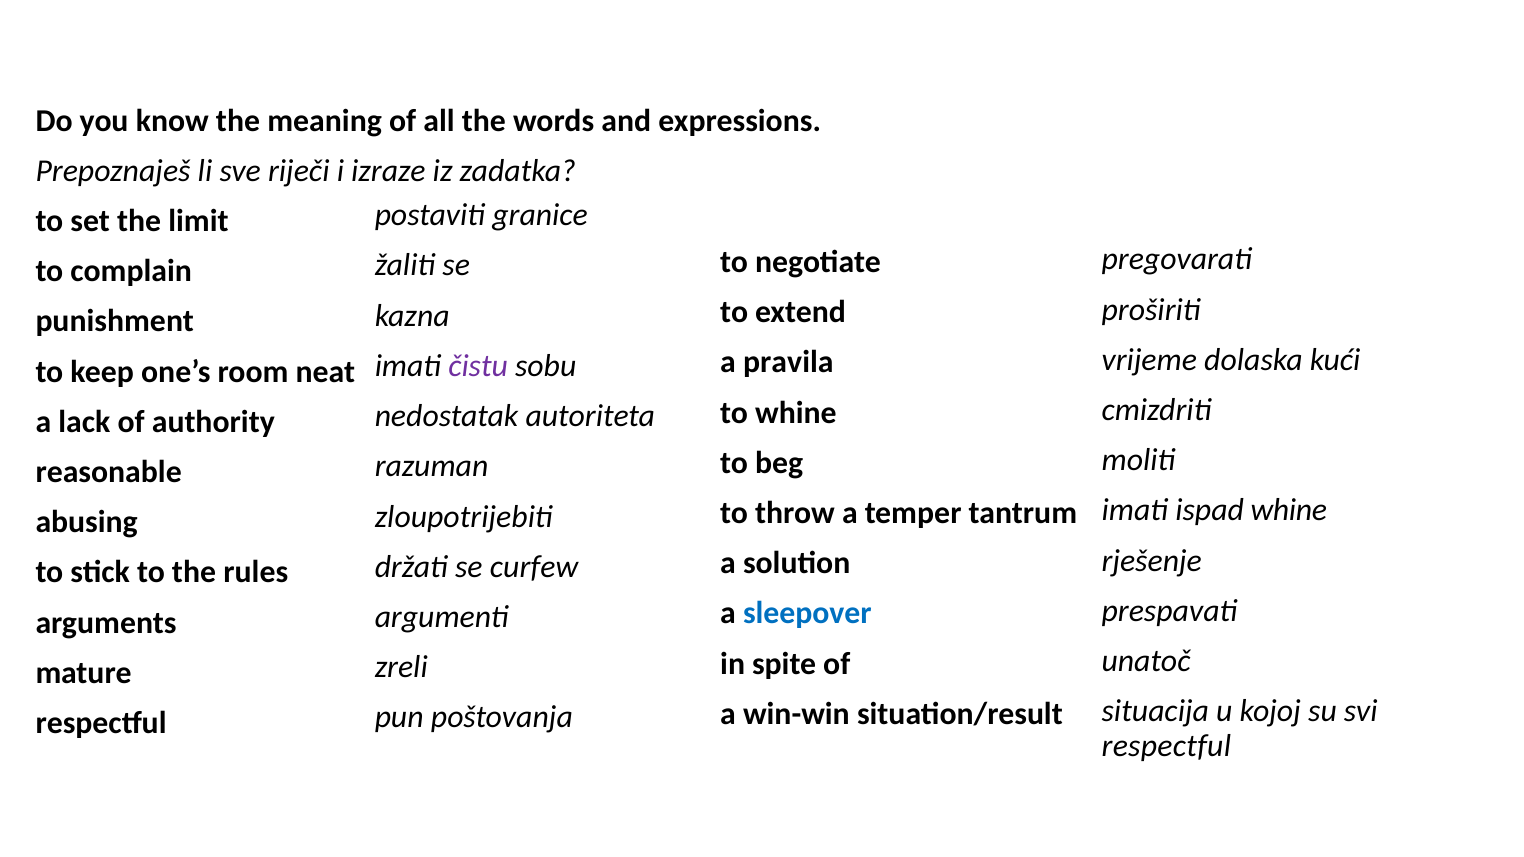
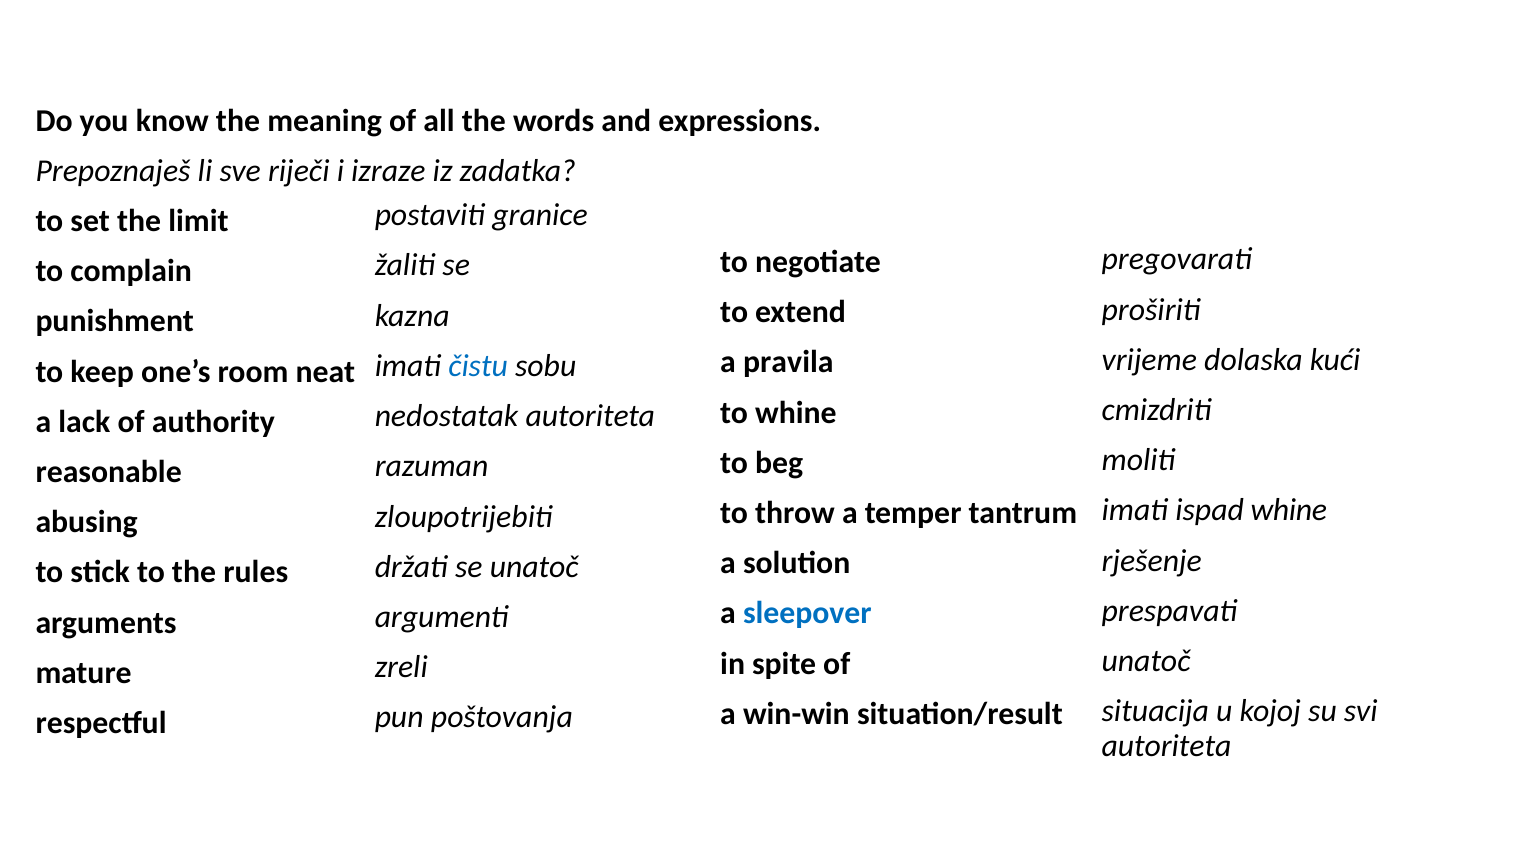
čistu colour: purple -> blue (478, 366)
se curfew: curfew -> unatoč (534, 567)
respectful: respectful -> autoriteta (1167, 746)
